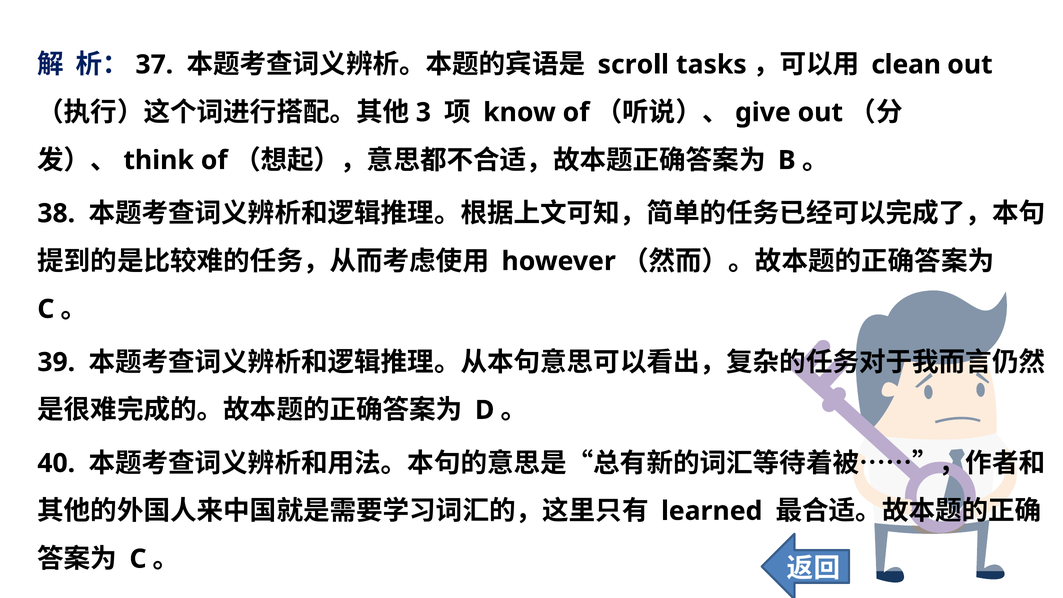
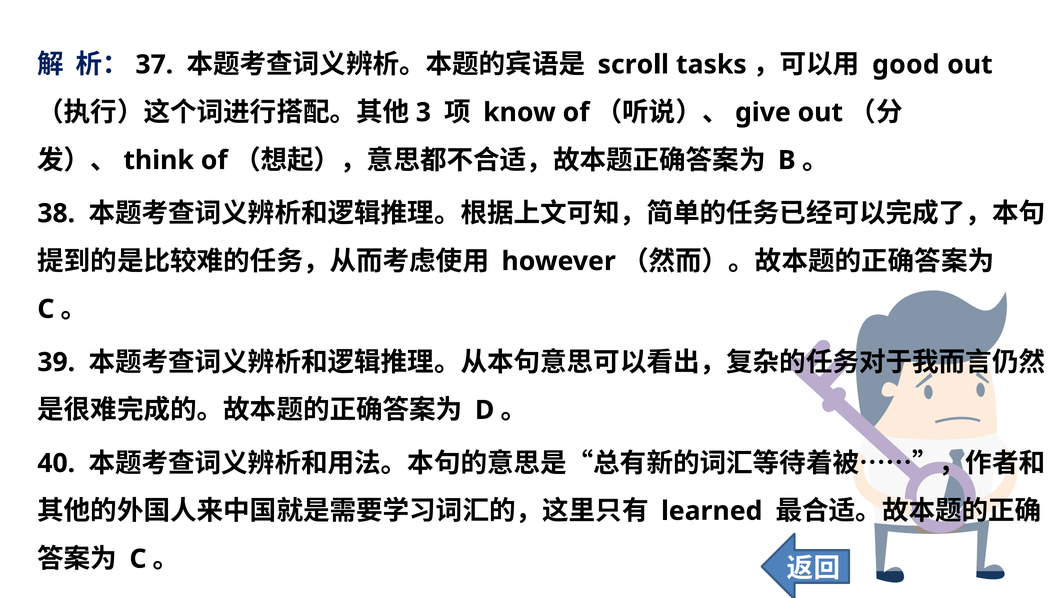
clean: clean -> good (906, 65)
